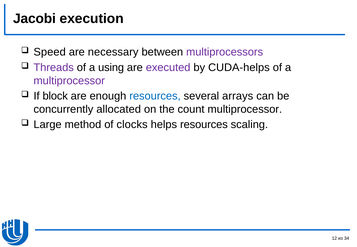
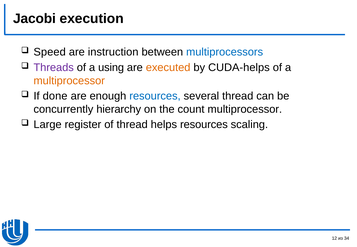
necessary: necessary -> instruction (113, 52)
multiprocessors colour: purple -> blue (225, 52)
executed colour: purple -> orange (168, 68)
multiprocessor colour: purple -> orange (69, 81)
block: block -> done (55, 96)
several arrays: arrays -> thread (238, 96)
allocated: allocated -> hierarchy (119, 109)
method: method -> register (83, 125)
of clocks: clocks -> thread (132, 125)
